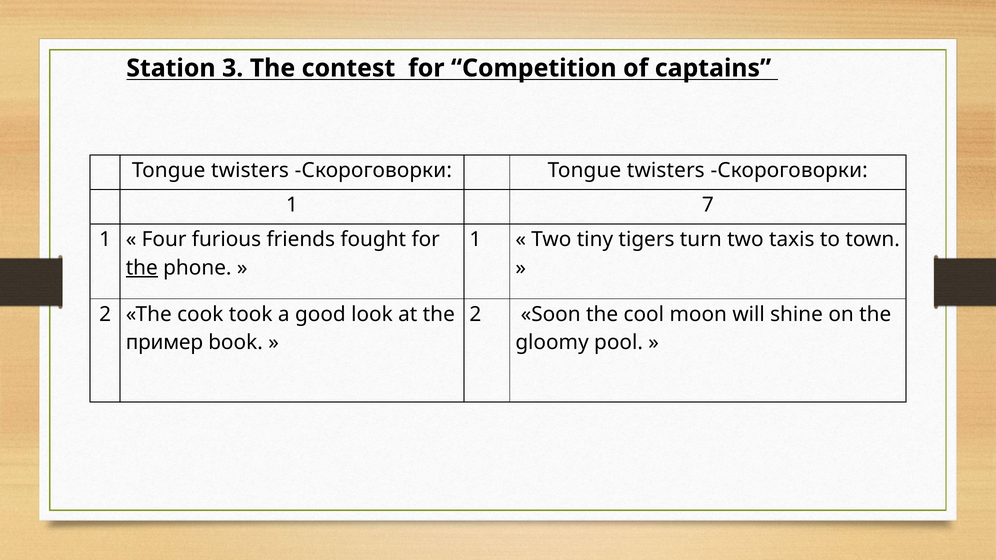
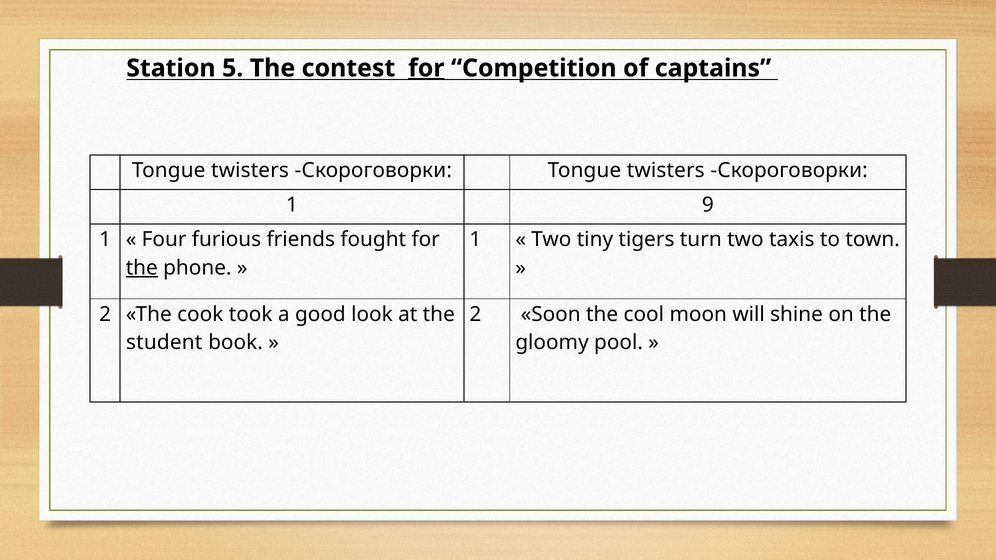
3: 3 -> 5 (233, 68)
for underline: none -> present (426, 68)
7: 7 -> 9 (708, 205)
пример: пример -> student (164, 343)
